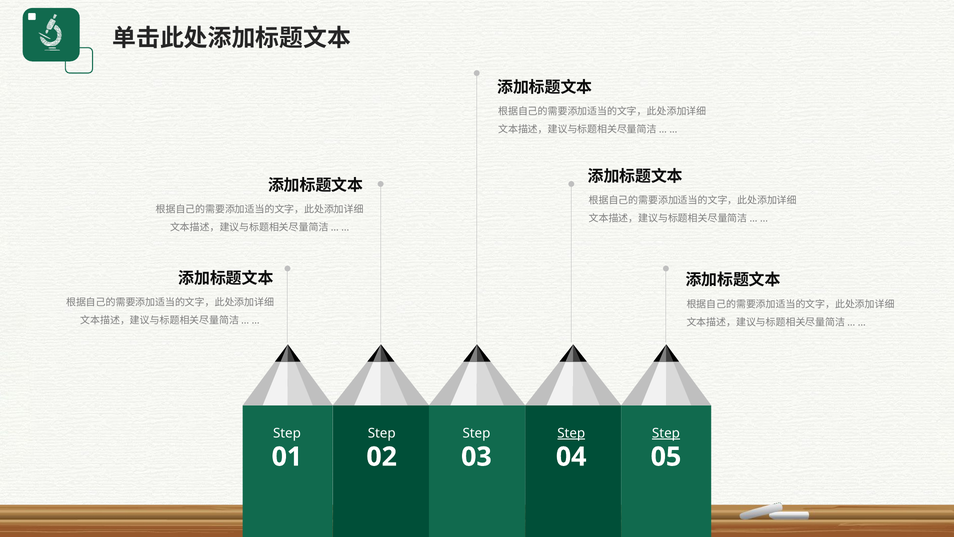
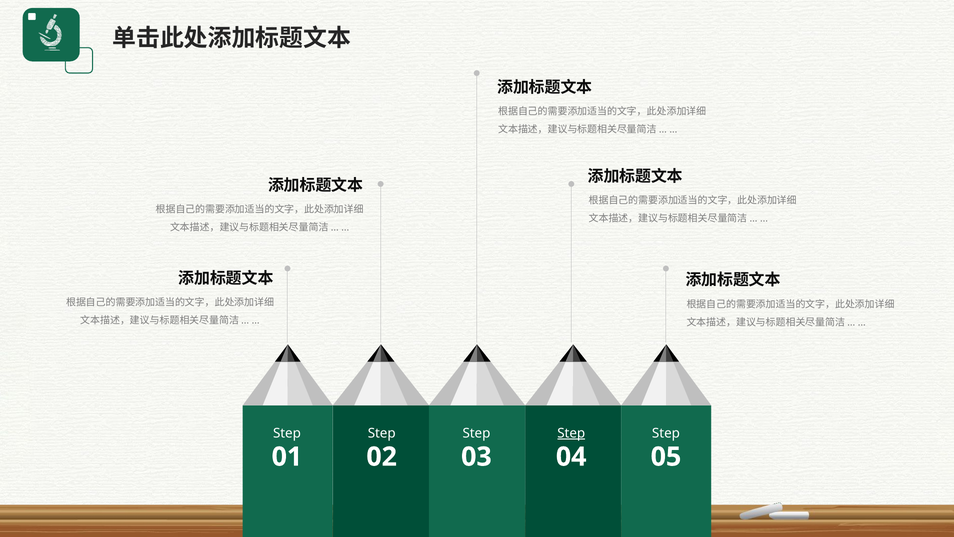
Step underline: present -> none (666, 433)
